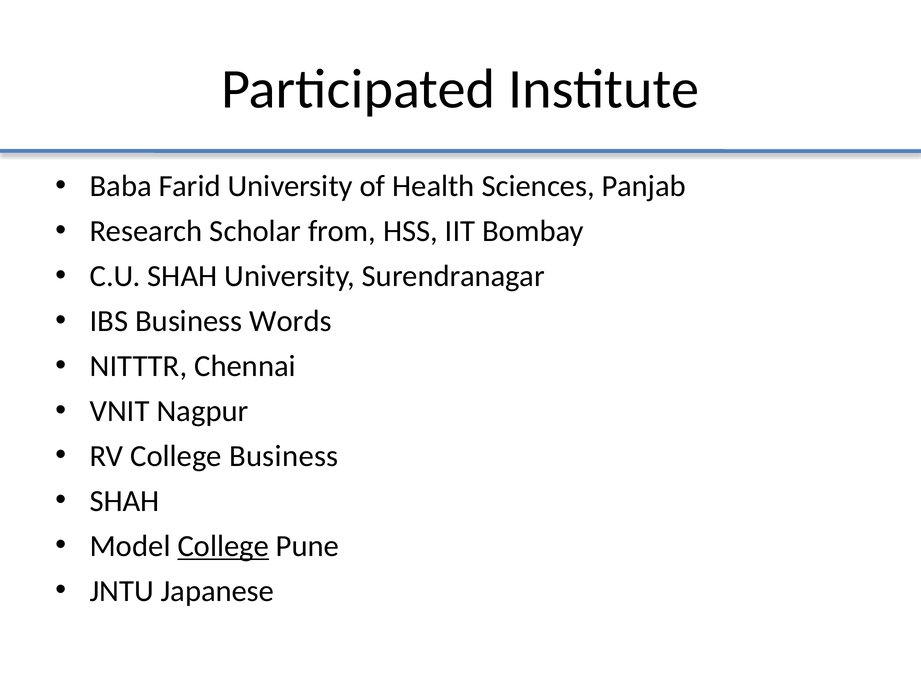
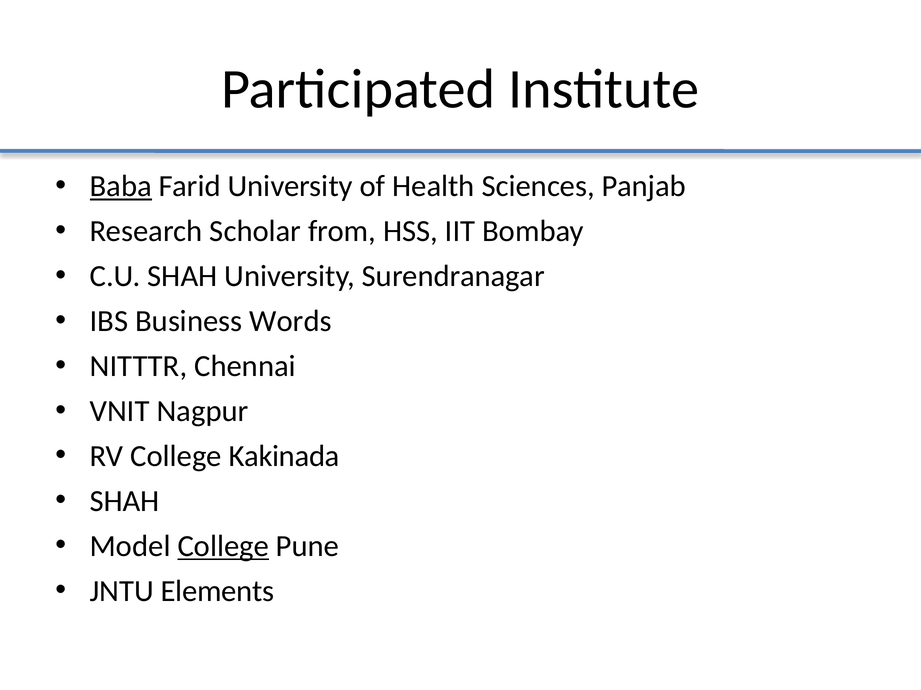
Baba underline: none -> present (121, 186)
College Business: Business -> Kakinada (284, 457)
Japanese: Japanese -> Elements (217, 592)
